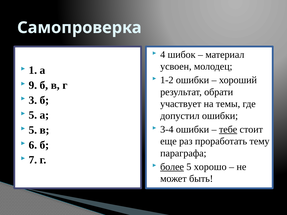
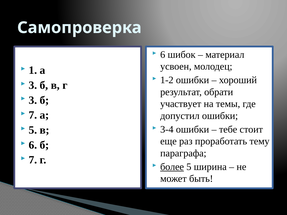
4: 4 -> 6 (163, 55)
9: 9 -> 3 (33, 85)
5: 5 -> 7 (33, 115)
тебе underline: present -> none (228, 129)
хорошо: хорошо -> ширина (210, 167)
